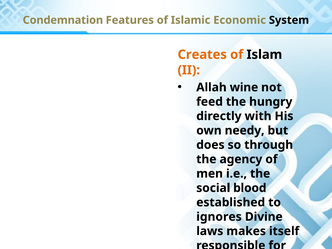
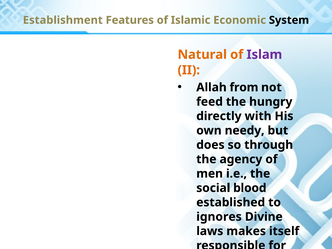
Condemnation: Condemnation -> Establishment (63, 20)
Creates: Creates -> Natural (202, 55)
Islam colour: black -> purple (264, 55)
wine: wine -> from (244, 87)
